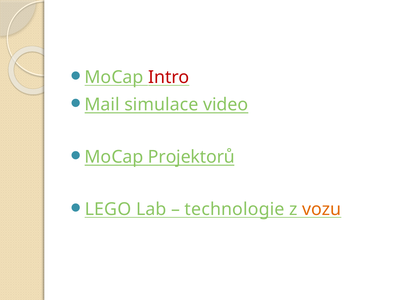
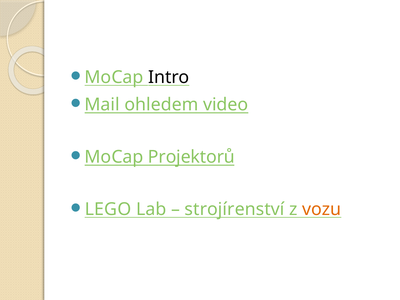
Intro colour: red -> black (169, 77)
simulace: simulace -> ohledem (161, 105)
technologie: technologie -> strojírenství (235, 209)
